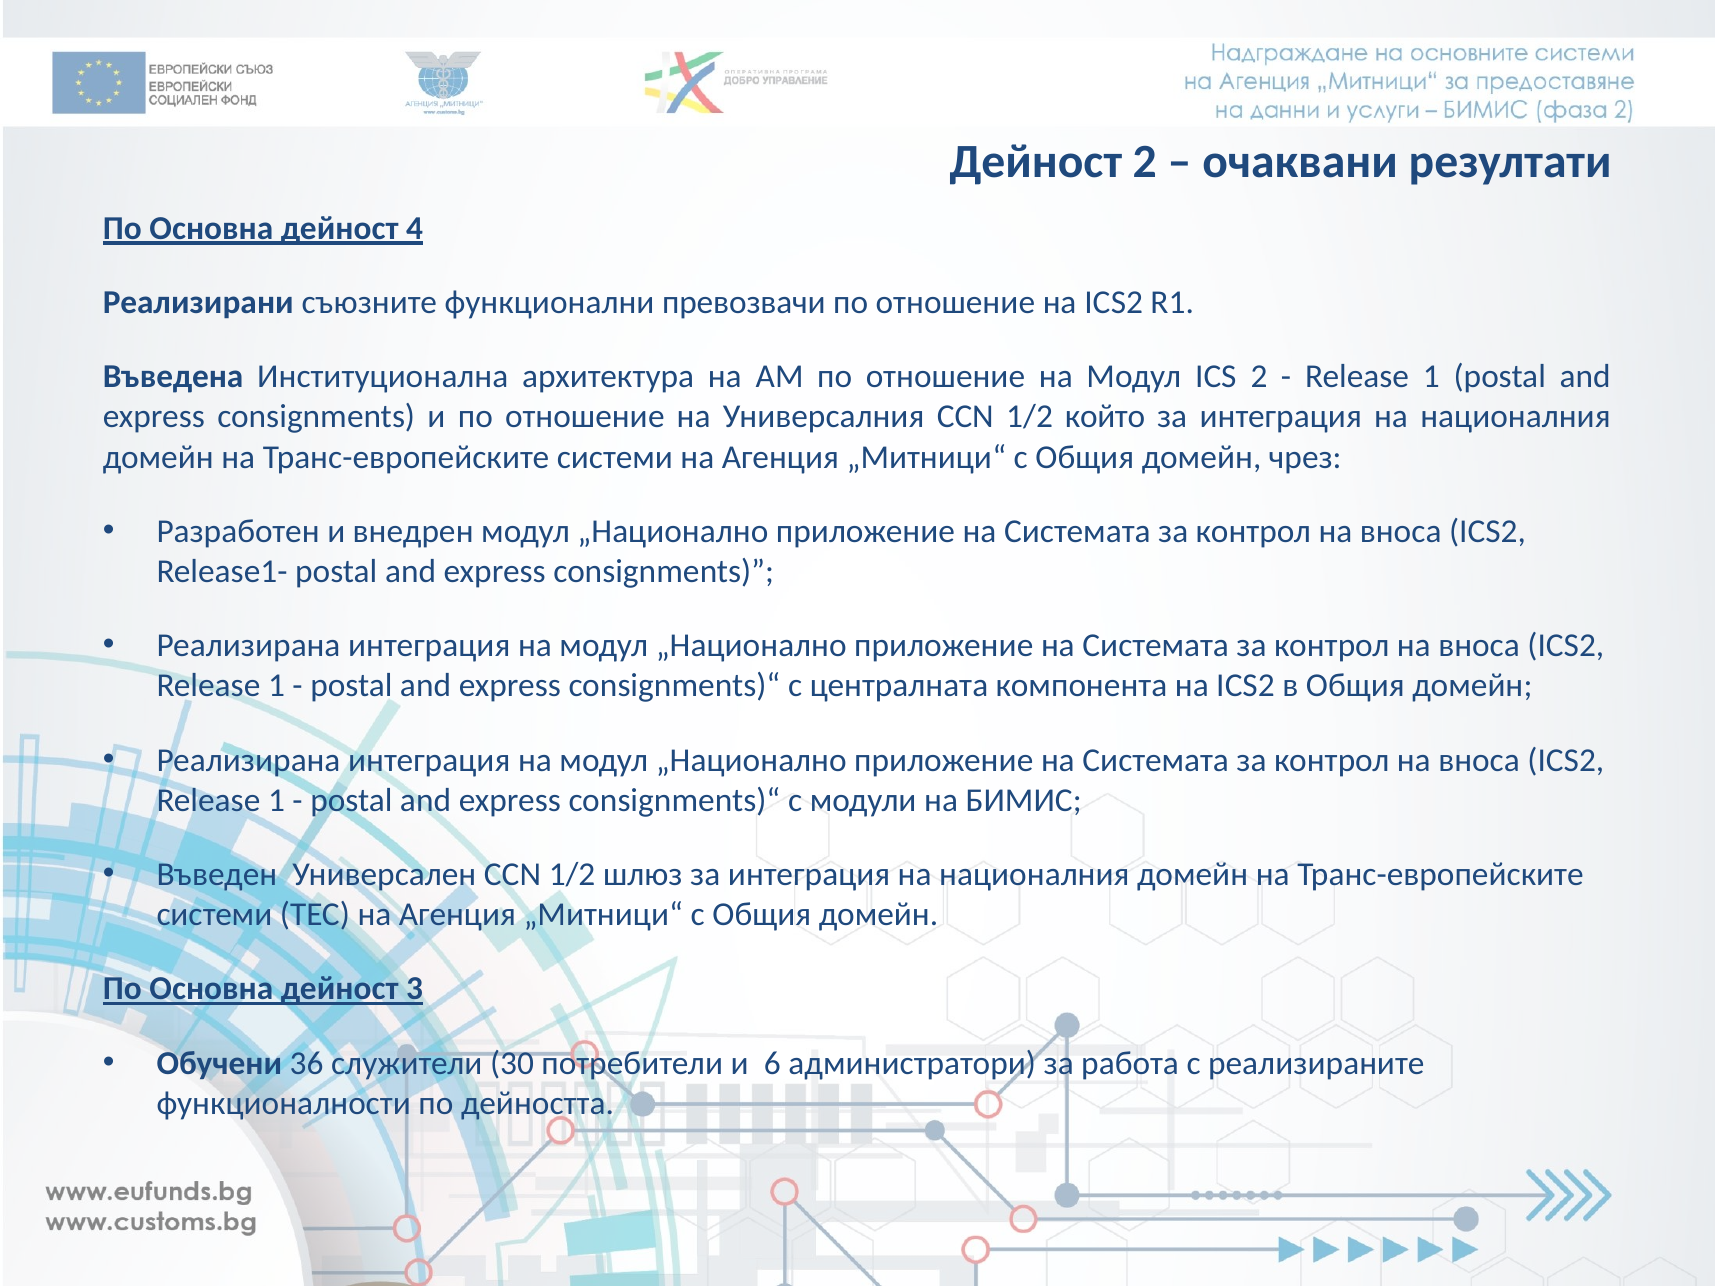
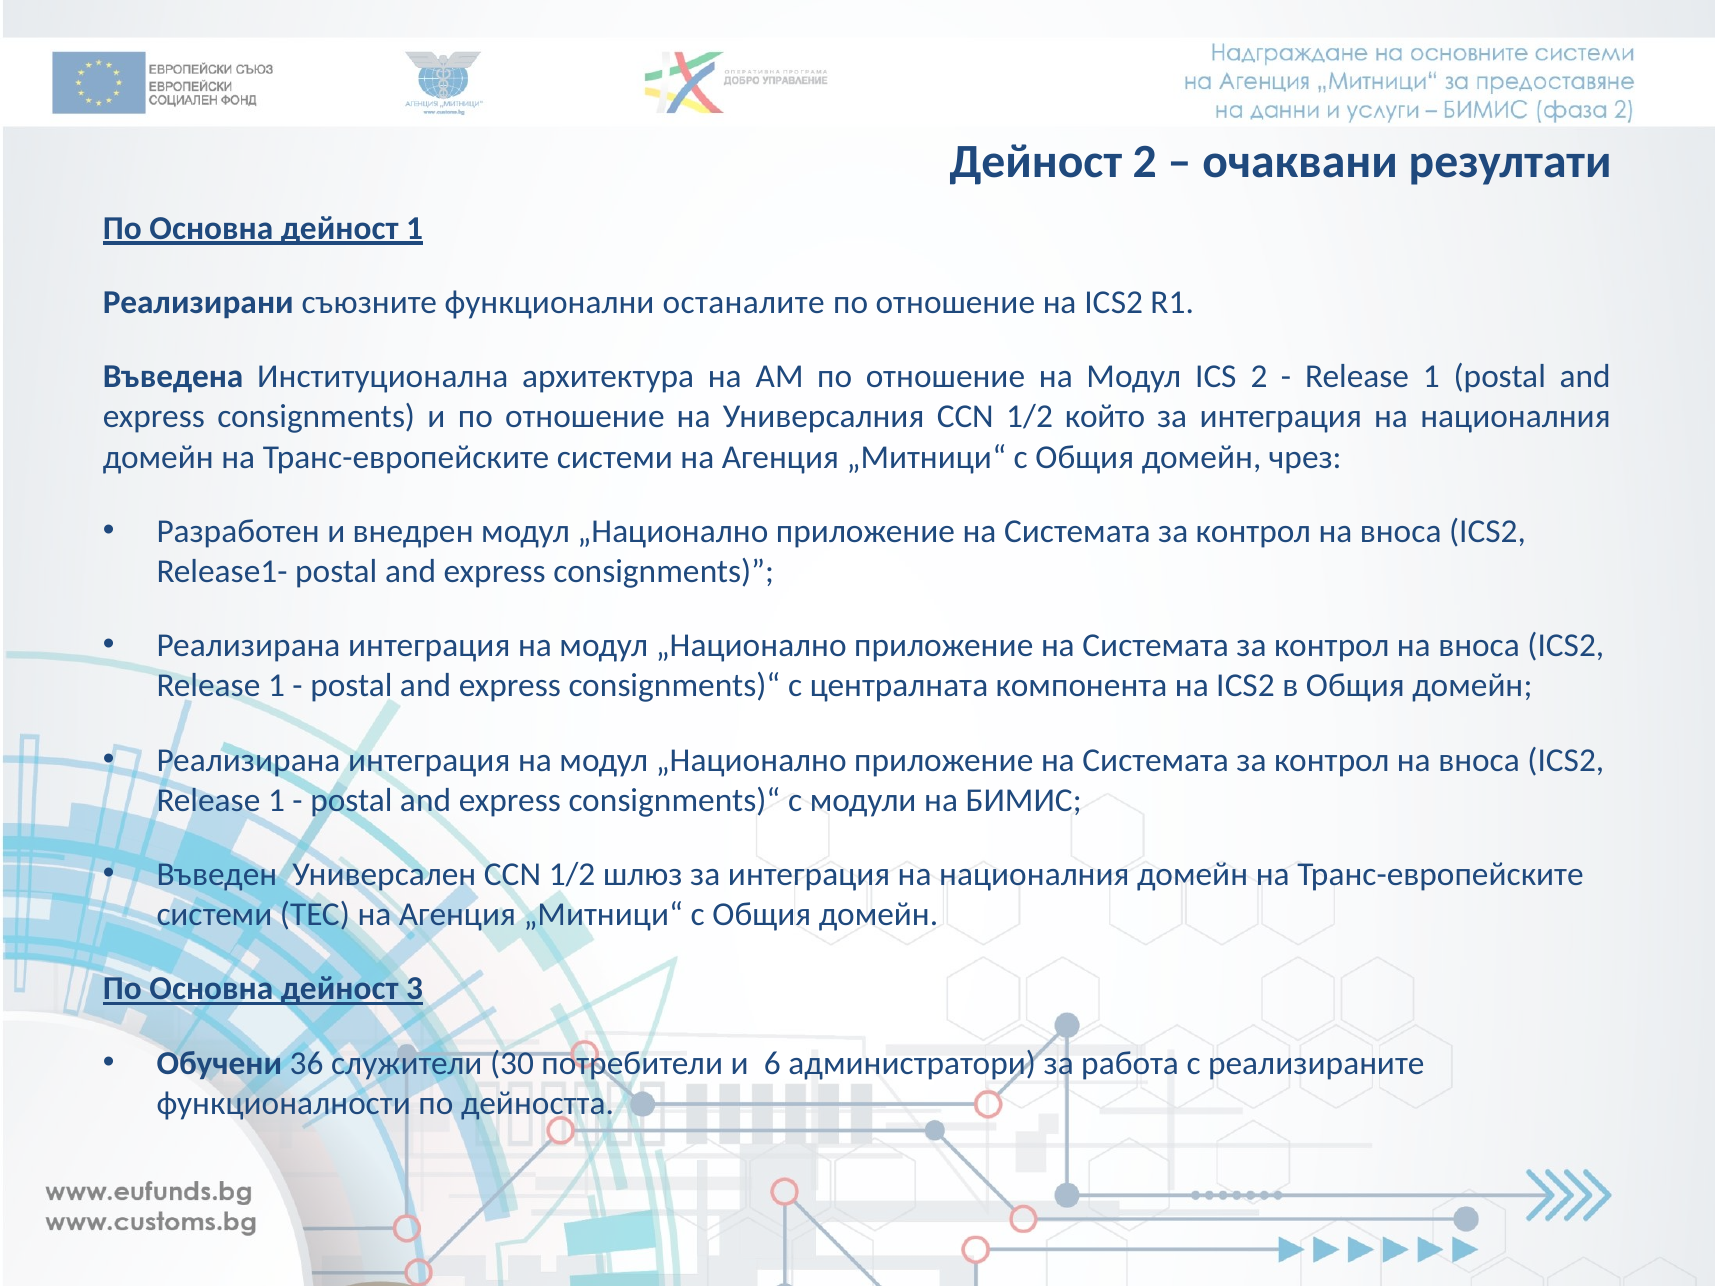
дейност 4: 4 -> 1 (415, 228)
превозвачи: превозвачи -> останалите (744, 303)
